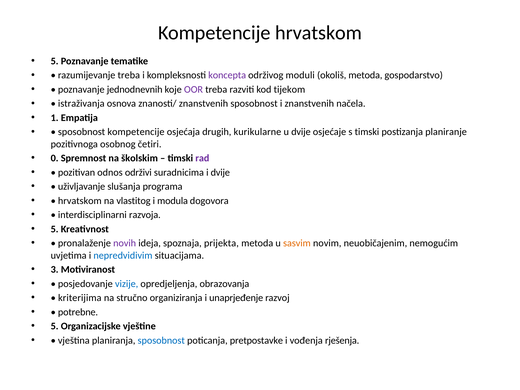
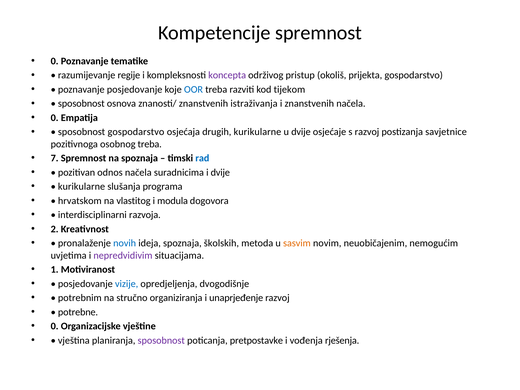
Kompetencije hrvatskom: hrvatskom -> spremnost (319, 33)
5: 5 -> 0 (55, 61)
razumijevanje treba: treba -> regije (129, 75)
moduli: moduli -> pristup (300, 75)
okoliš metoda: metoda -> prijekta (365, 75)
poznavanje jednodnevnih: jednodnevnih -> posjedovanje (135, 89)
OOR colour: purple -> blue (194, 89)
istraživanja: istraživanja -> sposobnost (81, 104)
znanstvenih sposobnost: sposobnost -> istraživanja (254, 104)
1: 1 -> 0 (55, 118)
sposobnost kompetencije: kompetencije -> gospodarstvo (136, 132)
s timski: timski -> razvoj (367, 132)
planiranje: planiranje -> savjetnice (446, 132)
osobnog četiri: četiri -> treba (150, 144)
0: 0 -> 7 (55, 158)
na školskim: školskim -> spoznaja (140, 158)
rad colour: purple -> blue (202, 158)
odnos održivi: održivi -> načela (138, 172)
uživljavanje: uživljavanje -> kurikularne (82, 187)
5: 5 -> 2 (55, 229)
novih colour: purple -> blue (125, 243)
prijekta: prijekta -> školskih (221, 243)
nepredvidivim colour: blue -> purple (123, 255)
3: 3 -> 1 (55, 269)
obrazovanja: obrazovanja -> dvogodišnje (224, 284)
kriterijima: kriterijima -> potrebnim (80, 298)
5: 5 -> 0 (55, 326)
sposobnost colour: blue -> purple (161, 340)
